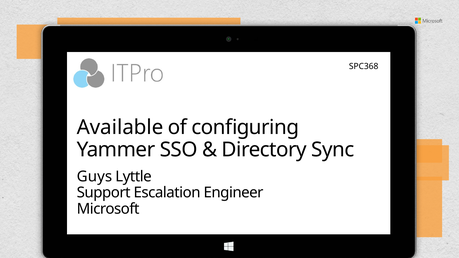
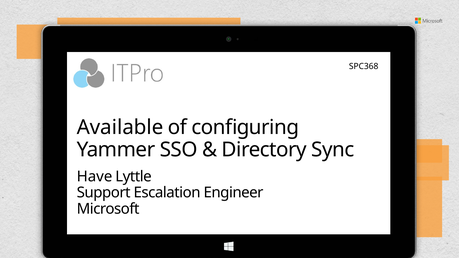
Guys: Guys -> Have (95, 177)
